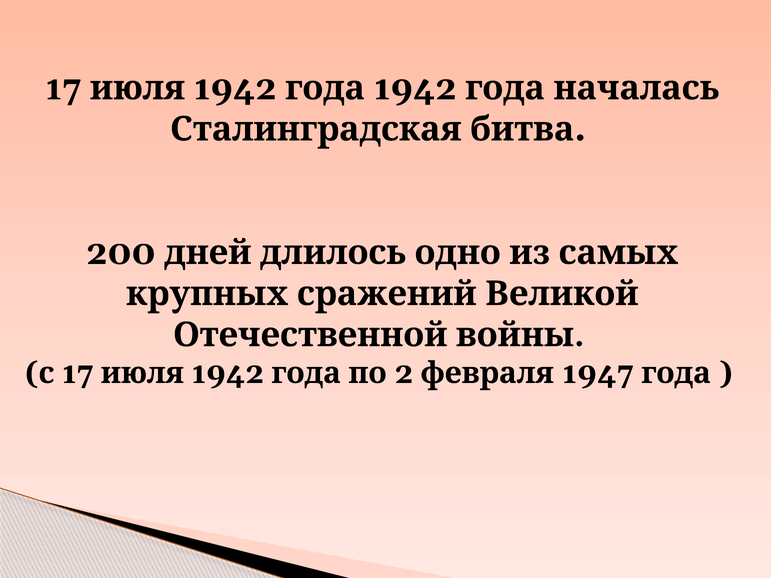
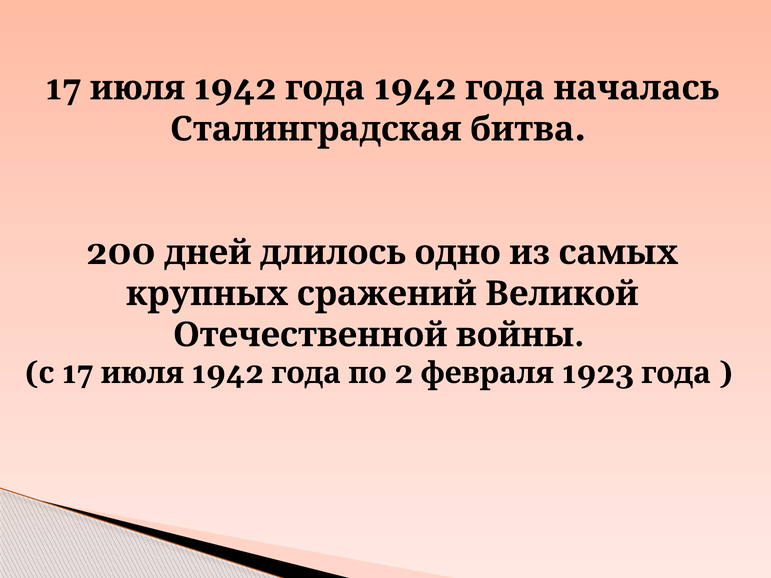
1947: 1947 -> 1923 (598, 373)
